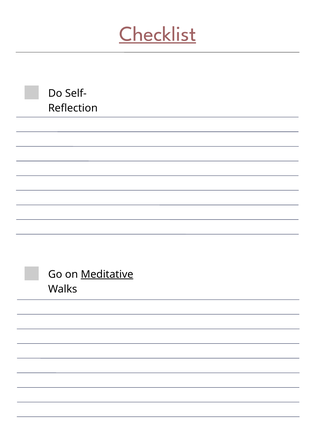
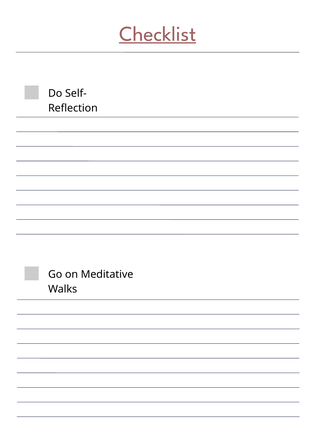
Meditative underline: present -> none (107, 274)
